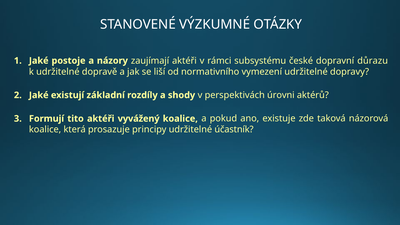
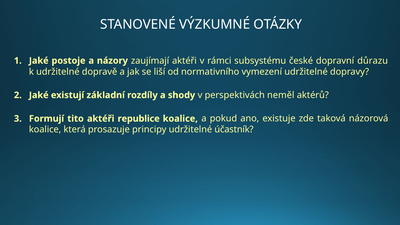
úrovni: úrovni -> neměl (281, 95)
vyvážený: vyvážený -> republice (139, 119)
